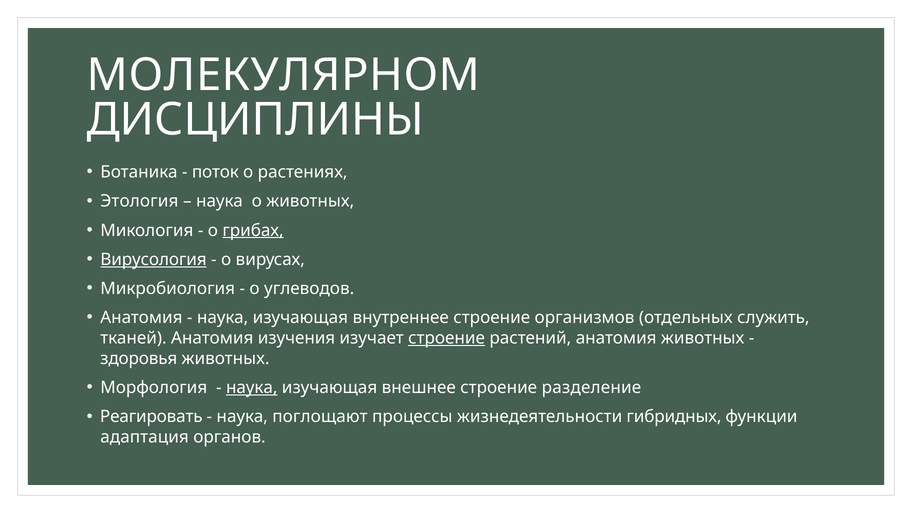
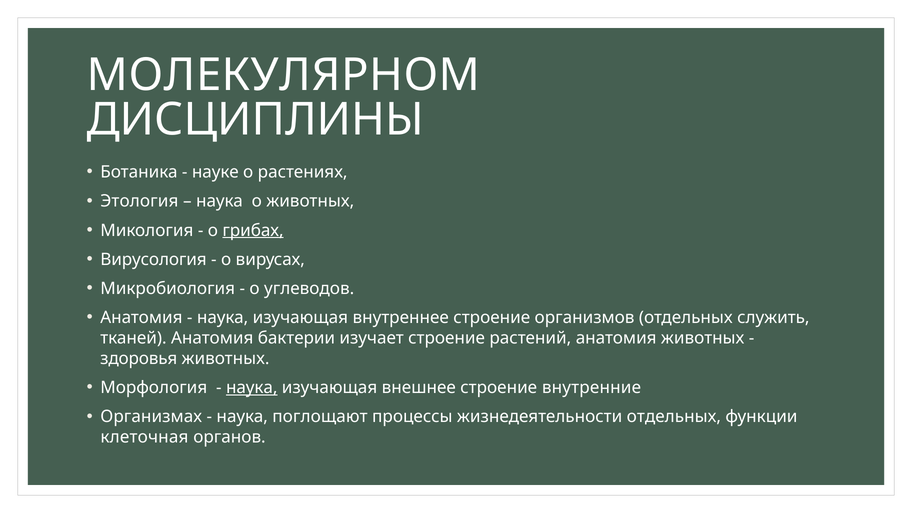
поток: поток -> науке (215, 172)
Вирусология underline: present -> none (154, 259)
изучения: изучения -> бактерии (296, 338)
строение underline: present -> none (447, 338)
разделение: разделение -> внутренние (591, 388)
Реагировать: Реагировать -> Организмах (151, 417)
жизнедеятельности гибридных: гибридных -> отдельных (674, 417)
адаптация: адаптация -> клеточная (144, 437)
